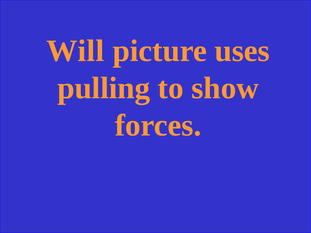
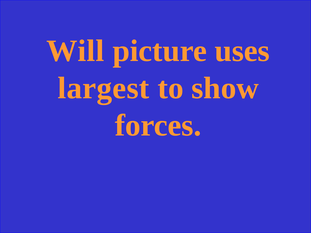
pulling: pulling -> largest (103, 88)
